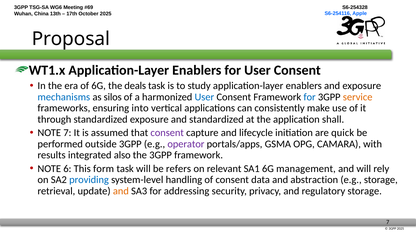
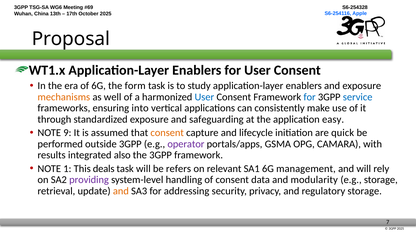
deals: deals -> form (135, 86)
mechanisms colour: blue -> orange (64, 97)
silos: silos -> well (113, 97)
service colour: orange -> blue (358, 97)
and standardized: standardized -> safeguarding (216, 119)
shall: shall -> easy (333, 119)
NOTE 7: 7 -> 9 (67, 133)
consent colour: purple -> orange (167, 133)
6: 6 -> 1 (67, 169)
form: form -> deals (104, 169)
providing colour: blue -> purple (89, 180)
abstraction: abstraction -> modularity (314, 180)
